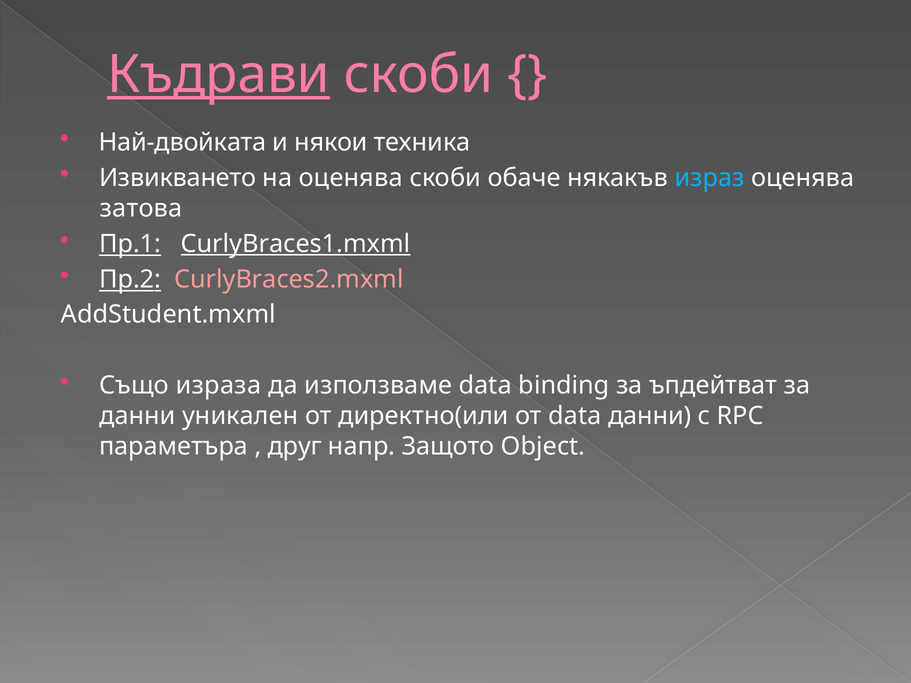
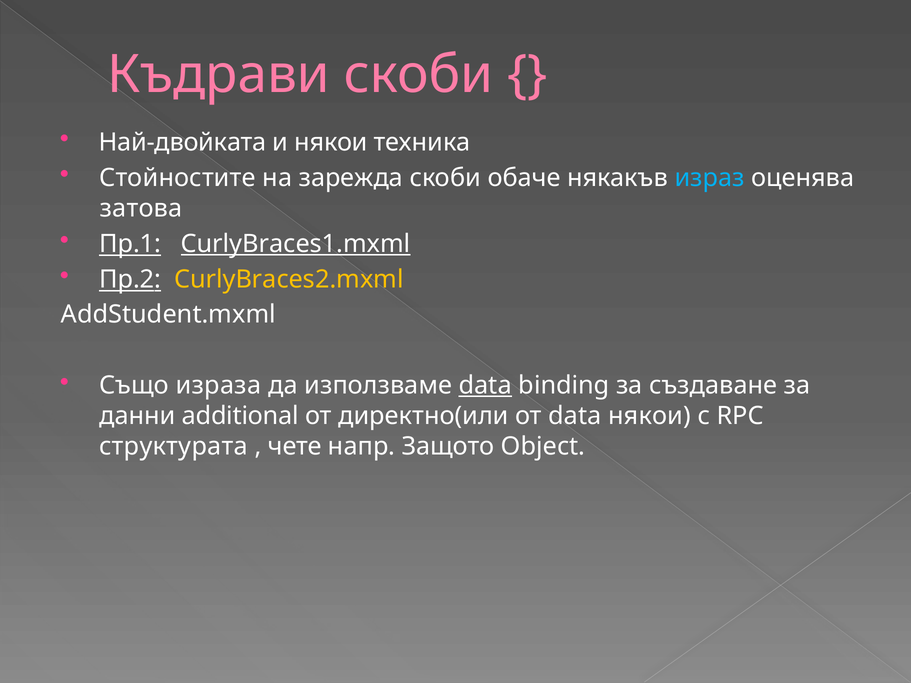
Къдрави underline: present -> none (218, 75)
Извикването: Извикването -> Стойностите (177, 178)
на оценява: оценява -> зарежда (351, 178)
CurlyBraces2.mxml colour: pink -> yellow (289, 279)
data underline: none -> present (485, 386)
ъпдейтват: ъпдейтват -> създаване (713, 386)
уникален: уникален -> additional (240, 416)
data данни: данни -> някои (650, 416)
параметъра: параметъра -> структурата (173, 447)
друг: друг -> чете (295, 447)
